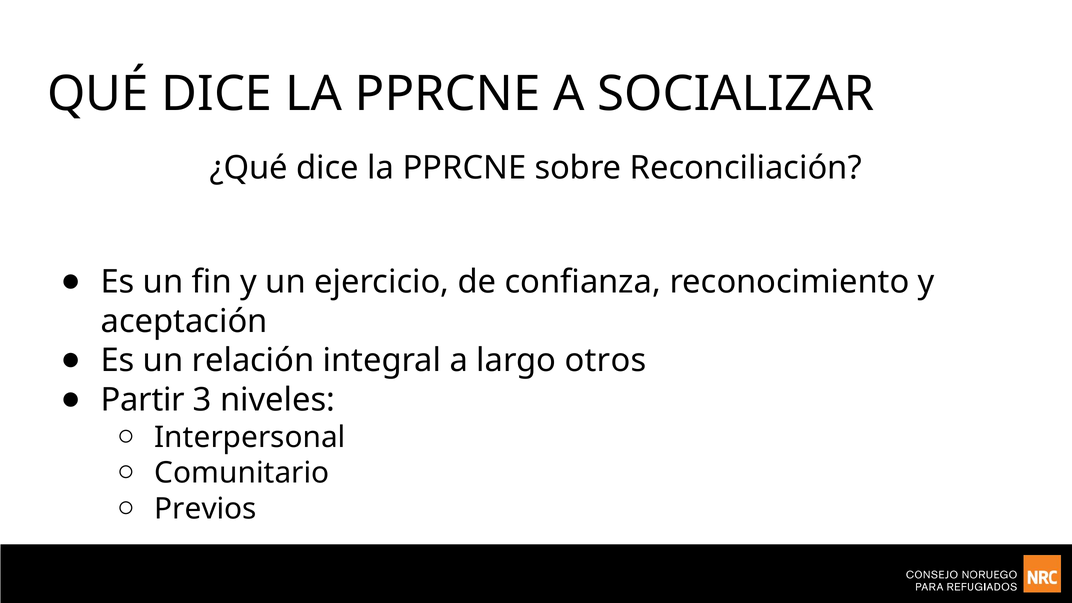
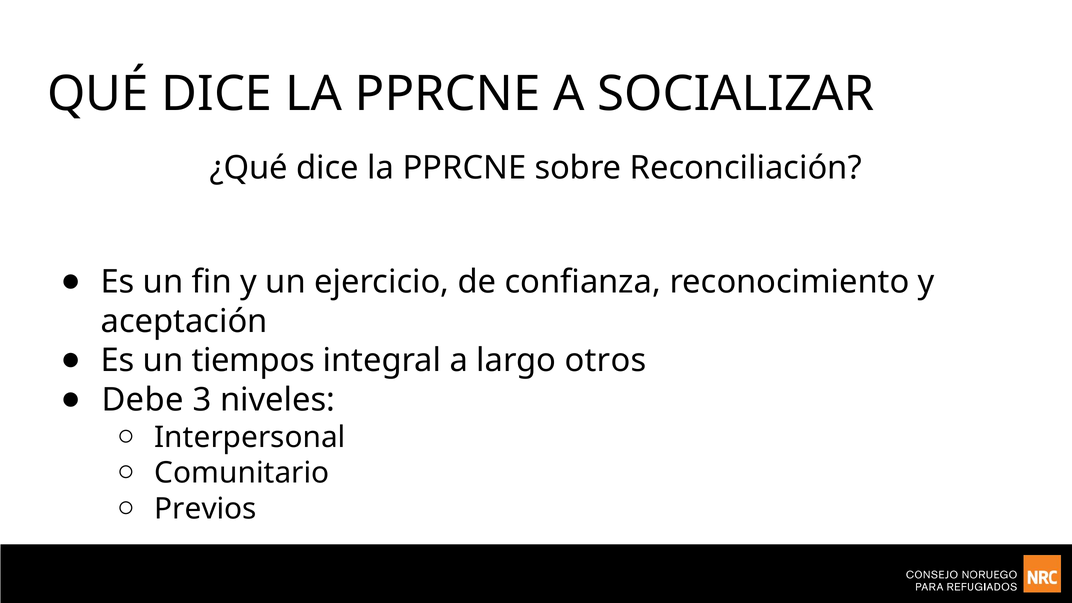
relación: relación -> tiempos (253, 361)
Partir: Partir -> Debe (143, 400)
